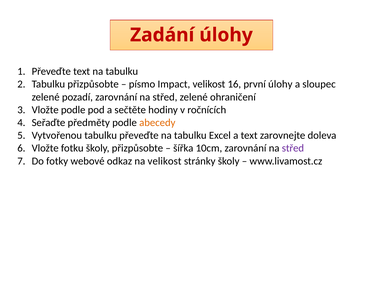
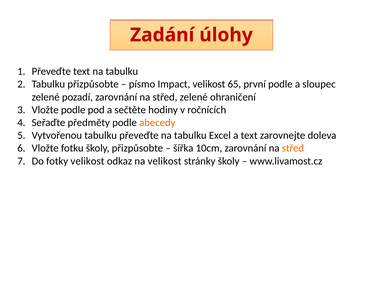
16: 16 -> 65 (234, 84)
první úlohy: úlohy -> podle (280, 84)
střed colour: purple -> orange (293, 148)
fotky webové: webové -> velikost (87, 161)
